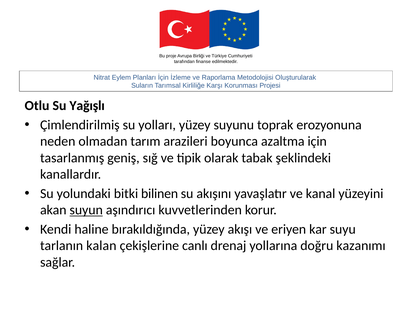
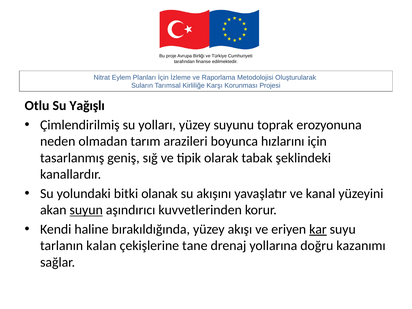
azaltma: azaltma -> hızlarını (283, 141)
bilinen: bilinen -> olanak (160, 194)
kar underline: none -> present (318, 229)
canlı: canlı -> tane (195, 246)
